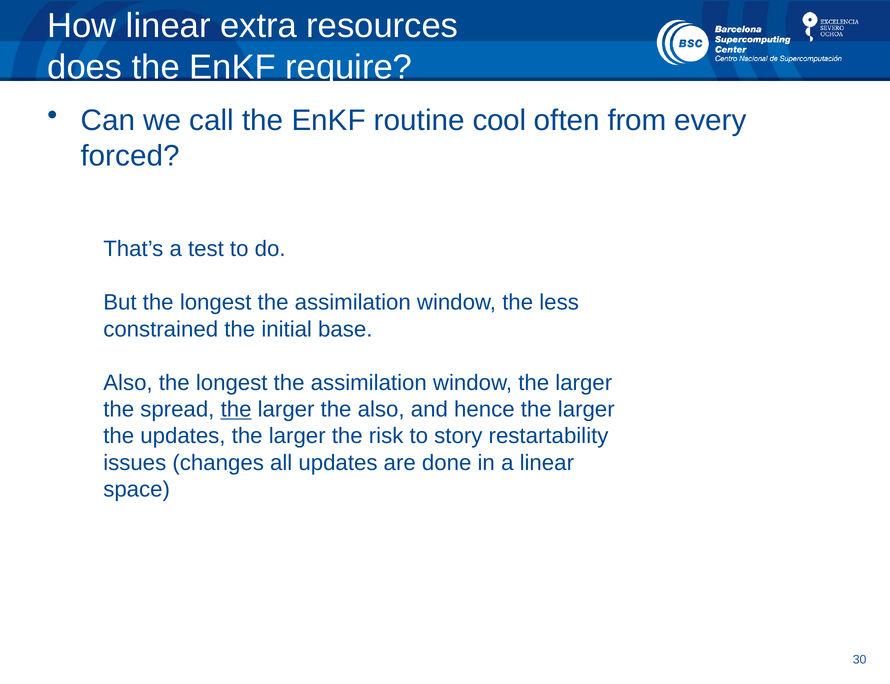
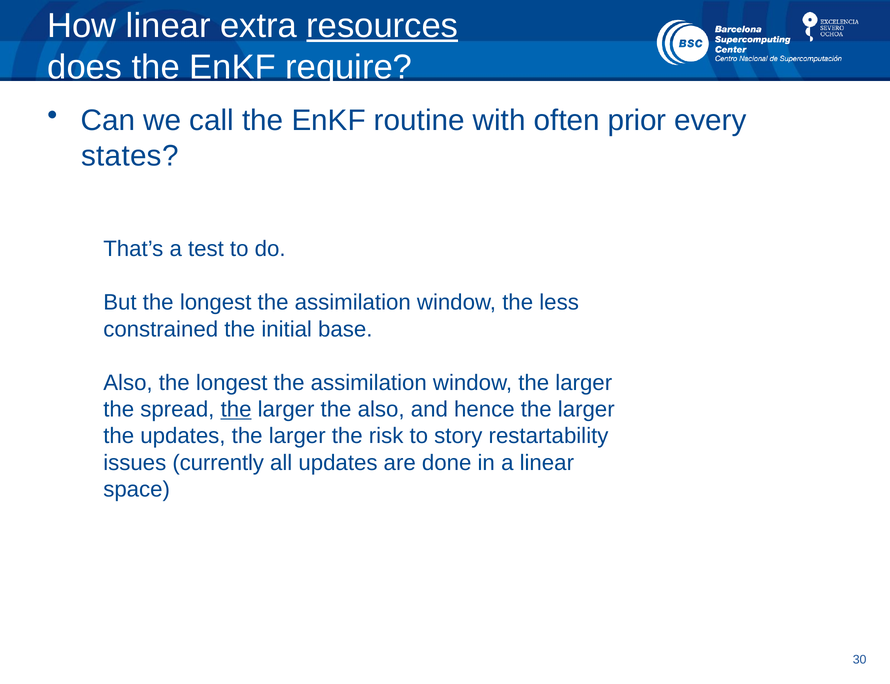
resources underline: none -> present (382, 26)
cool: cool -> with (499, 120)
from: from -> prior (637, 120)
forced: forced -> states (130, 156)
changes: changes -> currently (218, 462)
